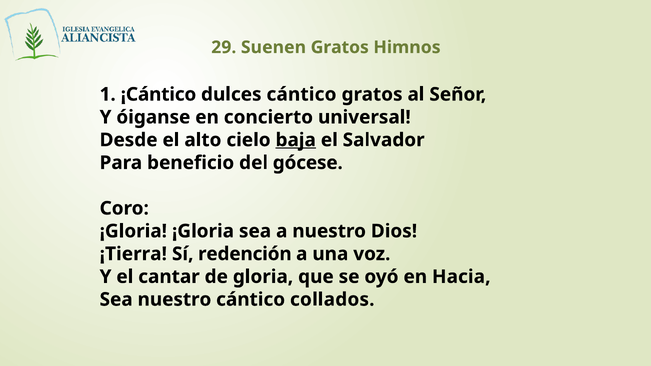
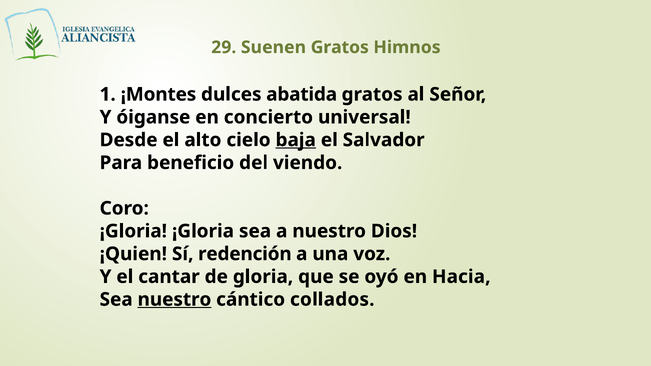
¡Cántico: ¡Cántico -> ¡Montes (158, 94)
dulces cántico: cántico -> abatida (302, 94)
gócese: gócese -> viendo (308, 163)
¡Tierra: ¡Tierra -> ¡Quien (133, 254)
nuestro underline: none -> present (174, 300)
